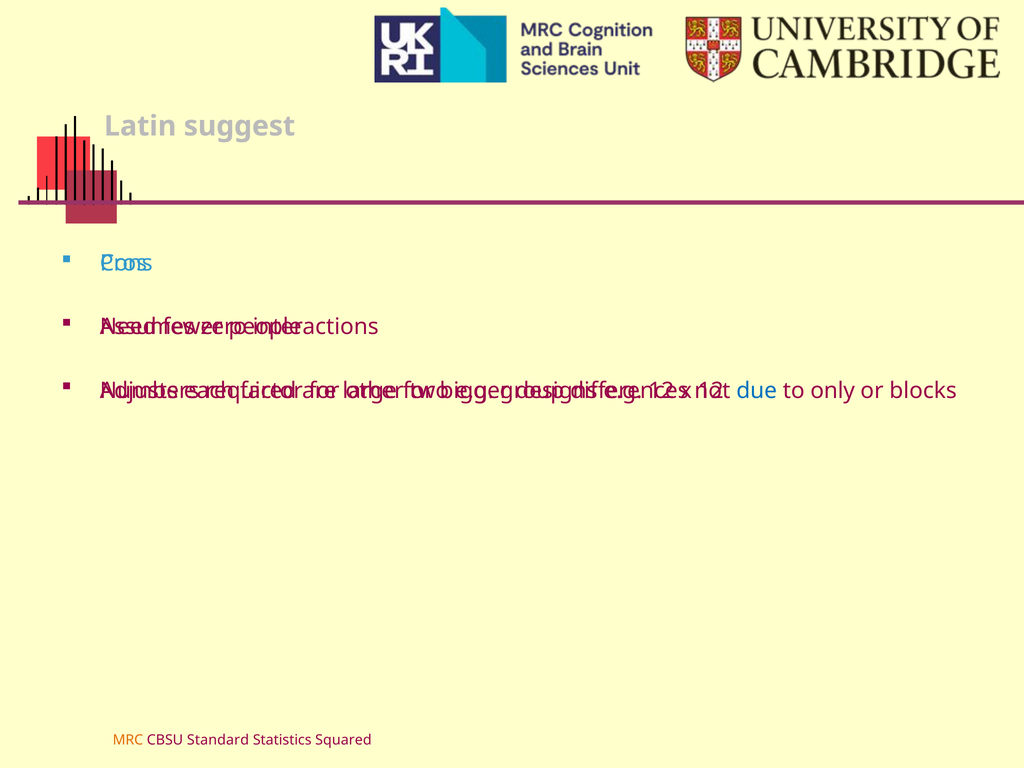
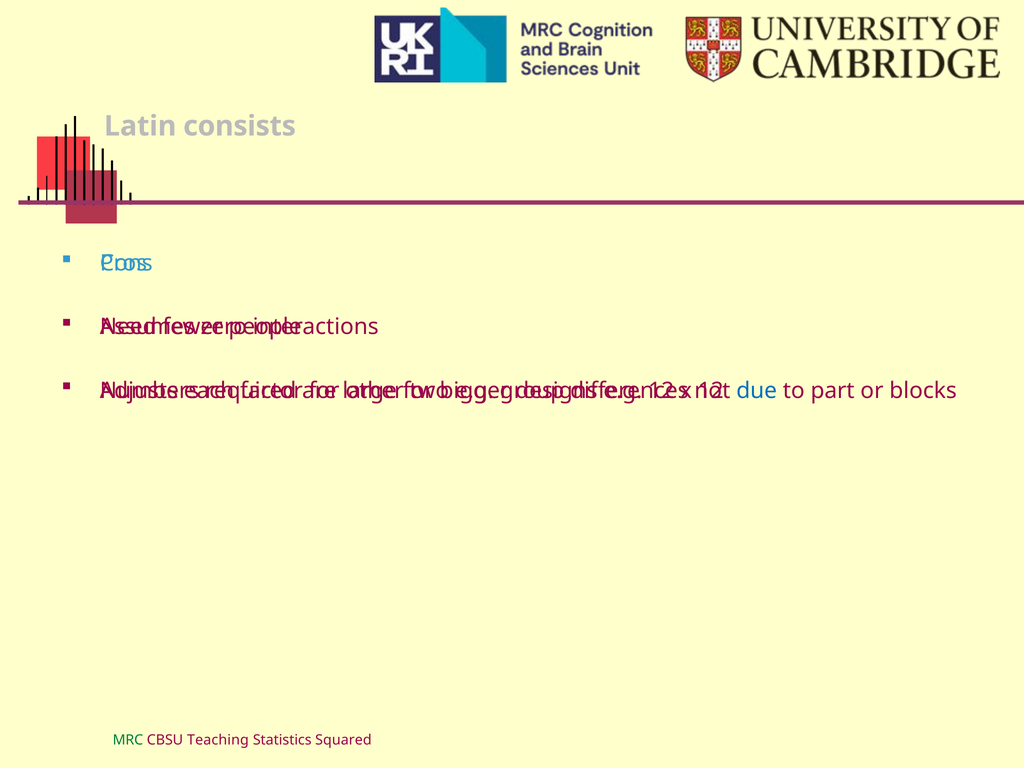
suggest: suggest -> consists (240, 126)
only: only -> part (833, 391)
MRC colour: orange -> green (128, 740)
Standard: Standard -> Teaching (218, 740)
